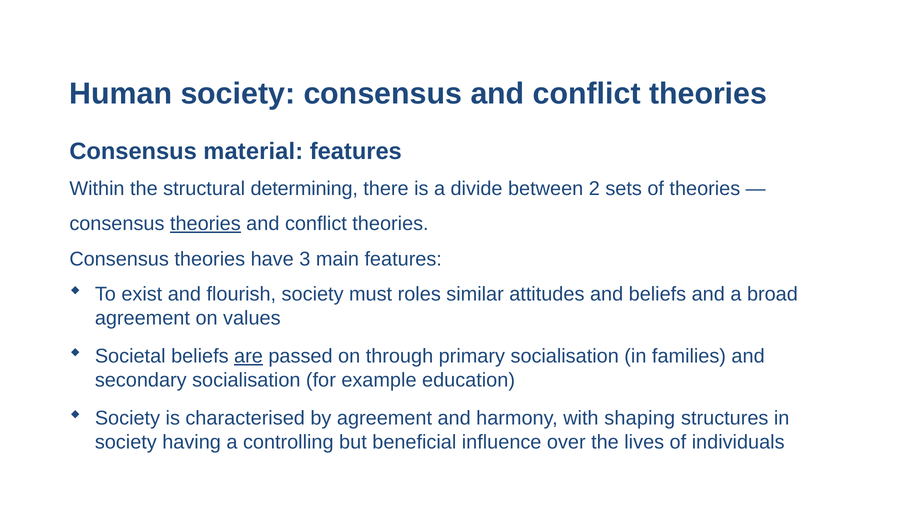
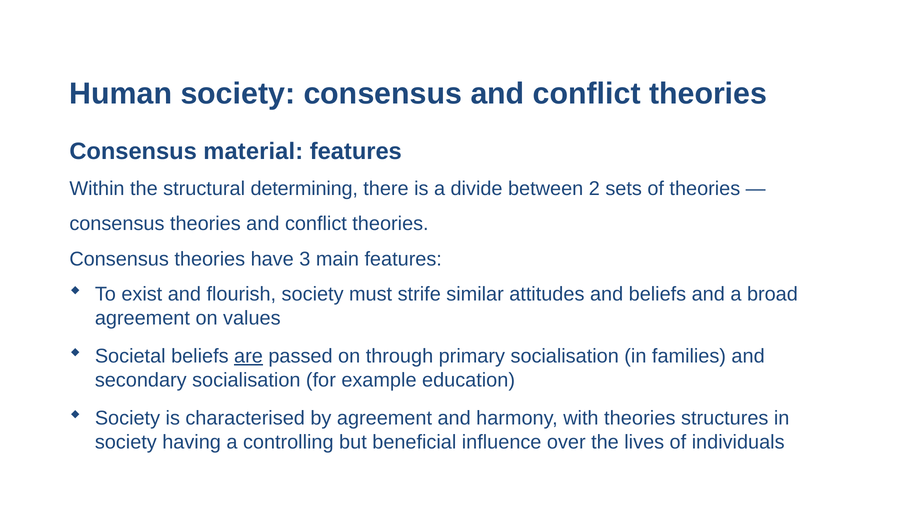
theories underline: present -> none (205, 224)
roles: roles -> strife (419, 294)
with shaping: shaping -> theories (640, 418)
